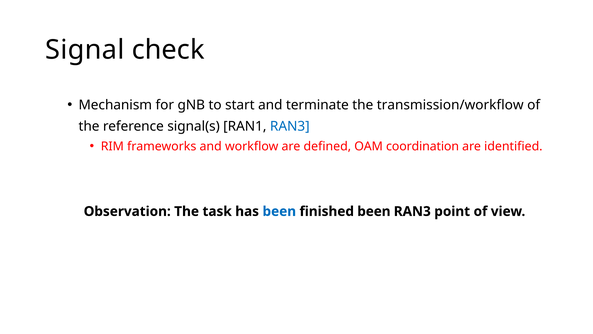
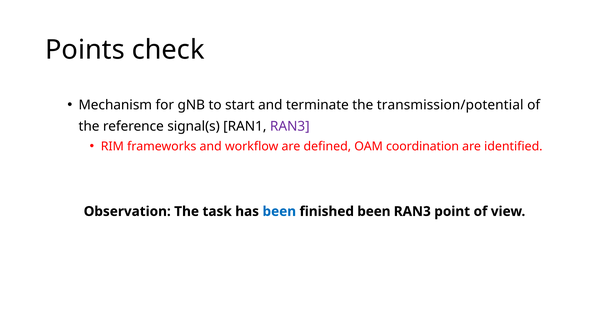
Signal: Signal -> Points (85, 50)
transmission/workflow: transmission/workflow -> transmission/potential (450, 105)
RAN3 colour: blue -> purple (290, 126)
